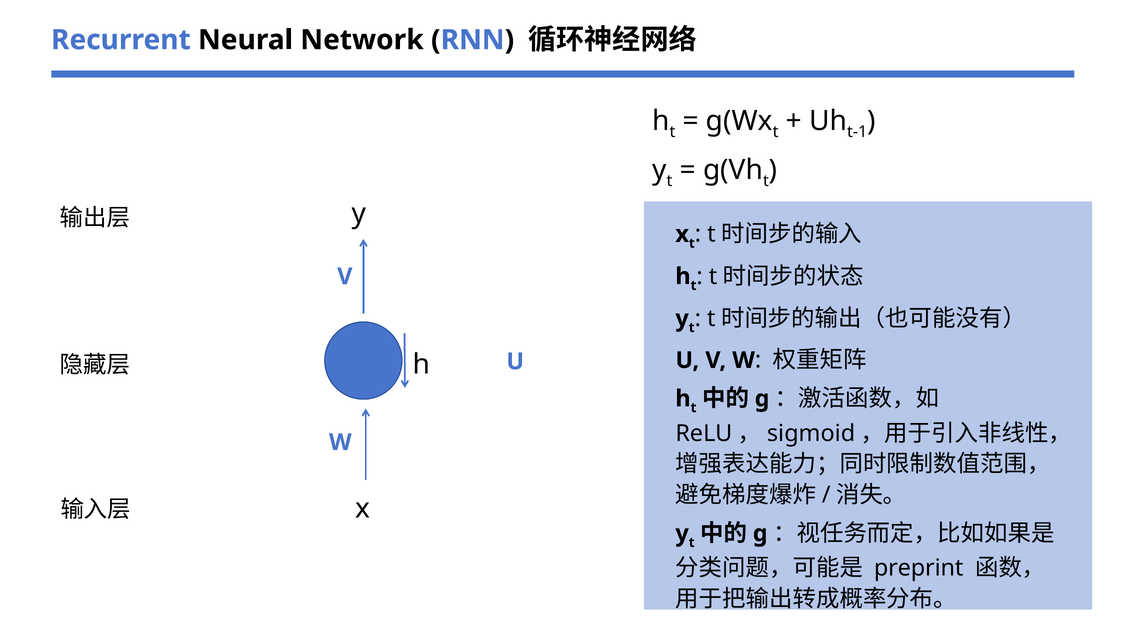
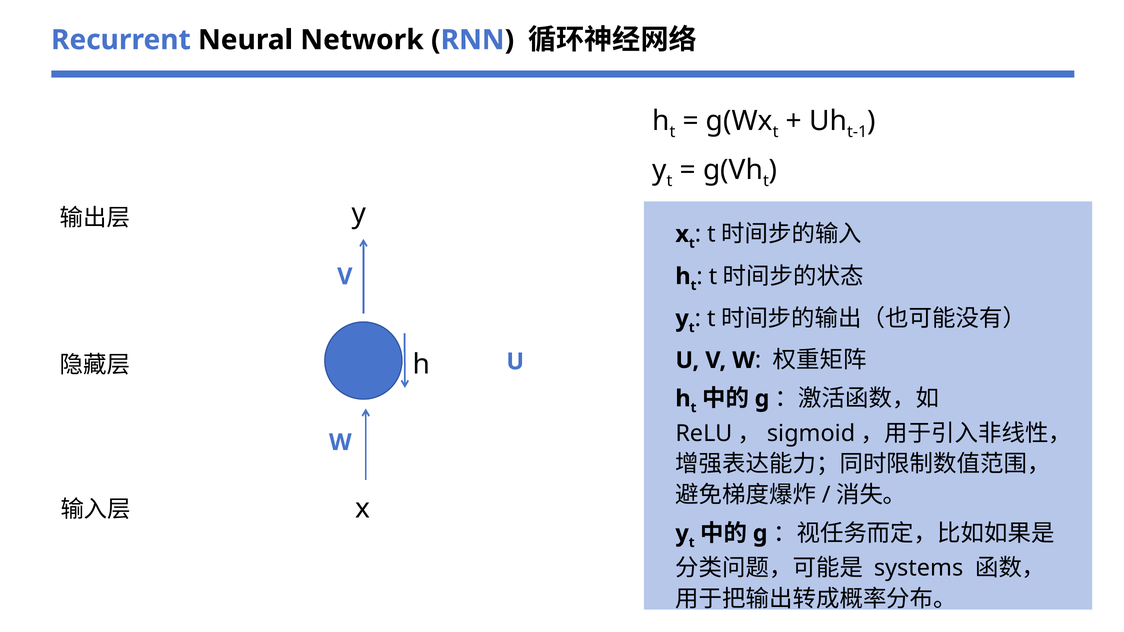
preprint: preprint -> systems (919, 568)
